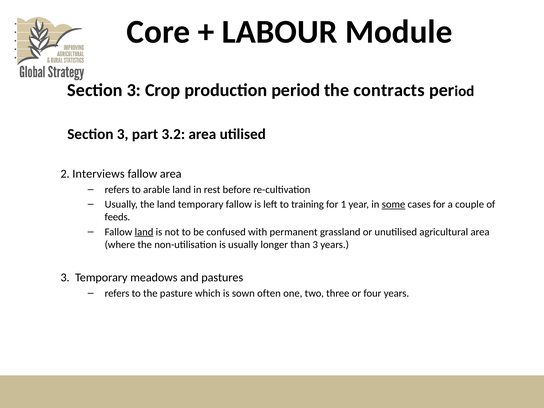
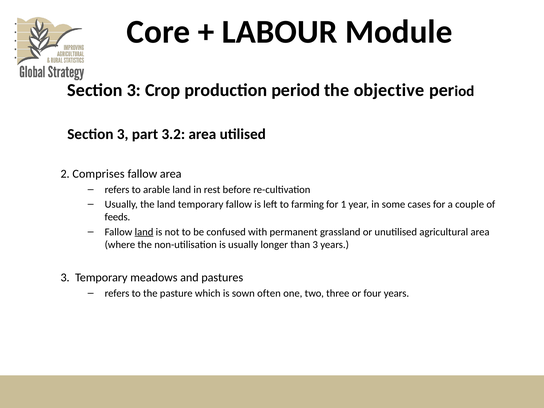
contracts: contracts -> objective (389, 90)
Interviews: Interviews -> Comprises (99, 174)
training: training -> farming (308, 204)
some underline: present -> none (393, 204)
